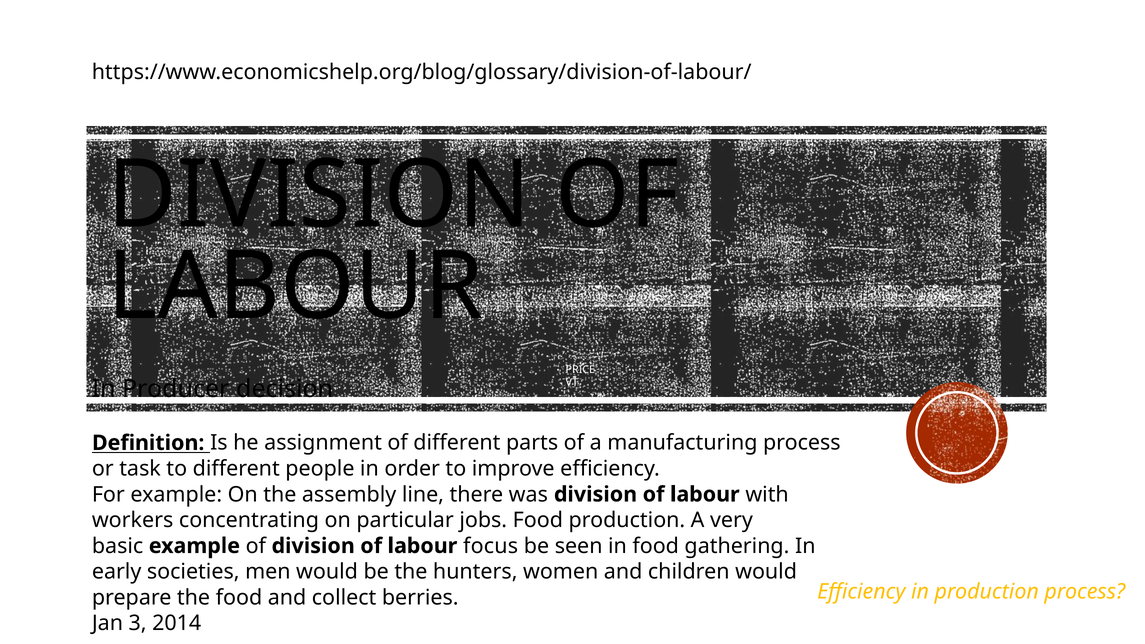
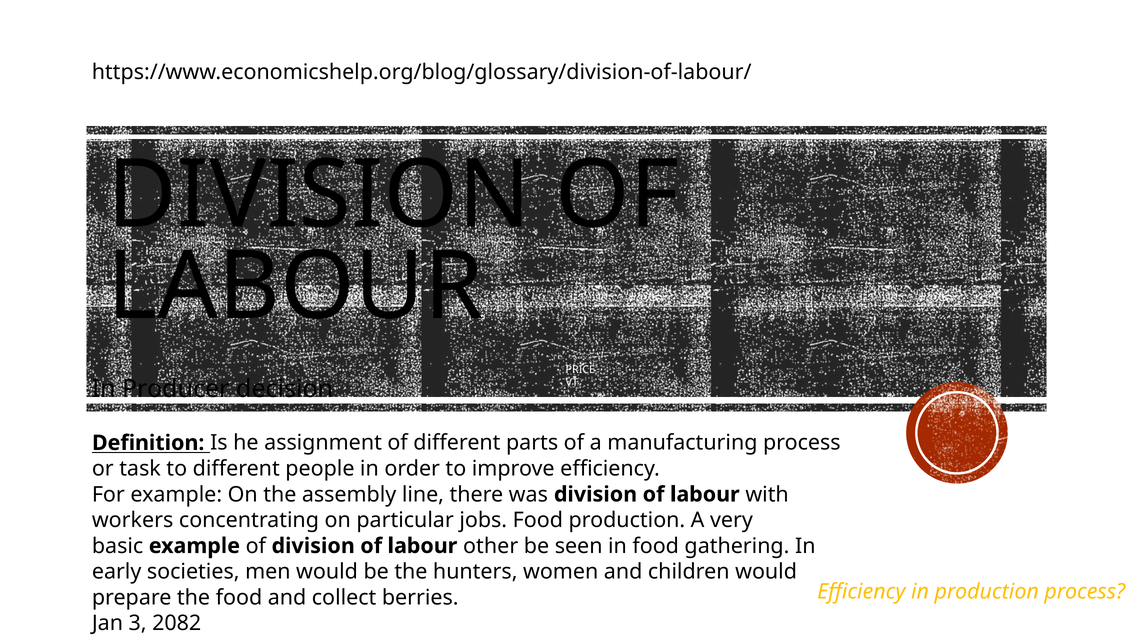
focus: focus -> other (491, 546)
2014: 2014 -> 2082 (177, 623)
